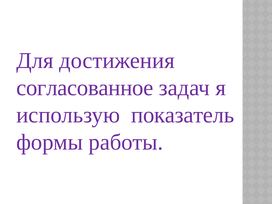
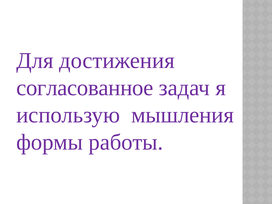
показатель: показатель -> мышления (183, 115)
